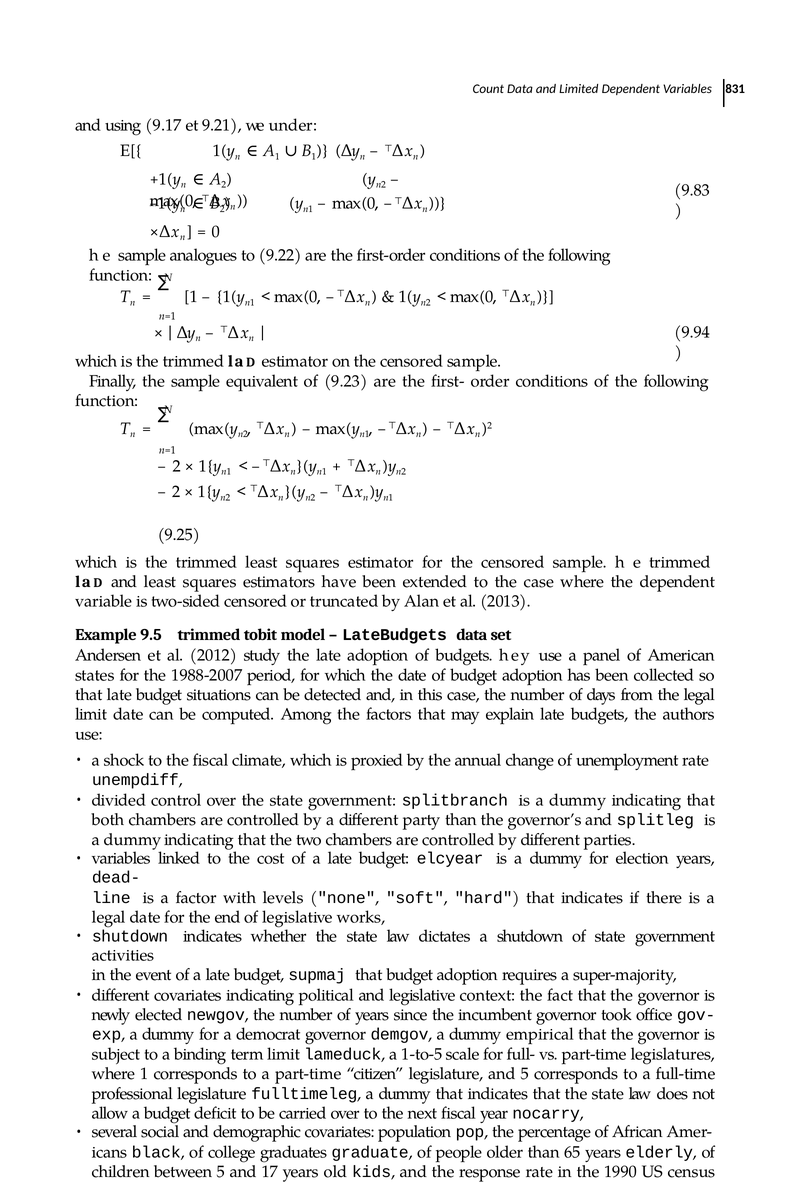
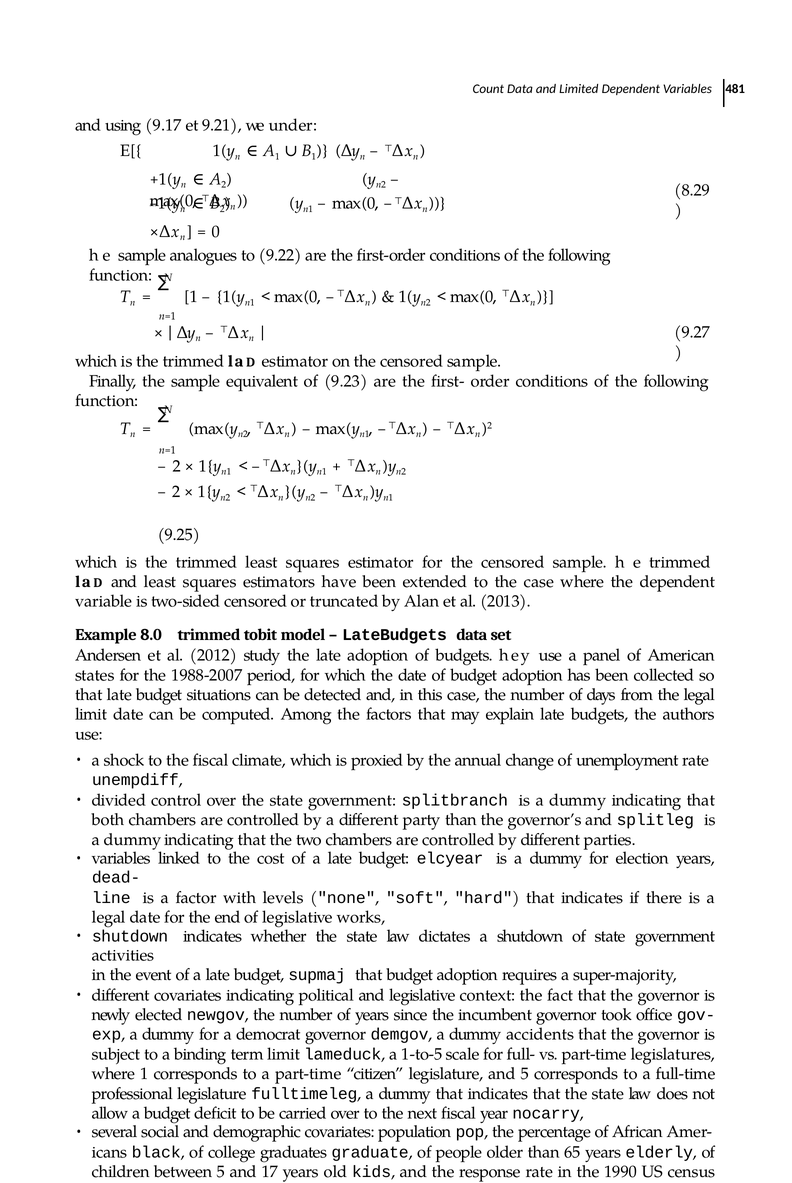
831: 831 -> 481 (735, 89)
9.83: 9.83 -> 8.29 (692, 190)
9.94: 9.94 -> 9.27 (692, 333)
9.5: 9.5 -> 8.0 (151, 635)
empirical: empirical -> accidents (540, 1035)
